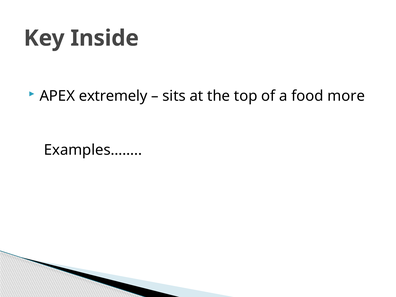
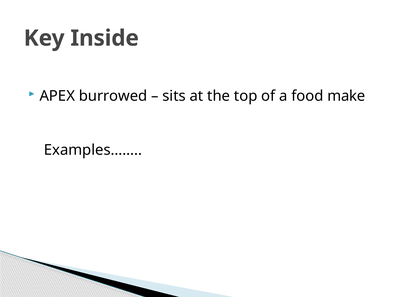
extremely: extremely -> burrowed (113, 96)
more: more -> make (346, 96)
